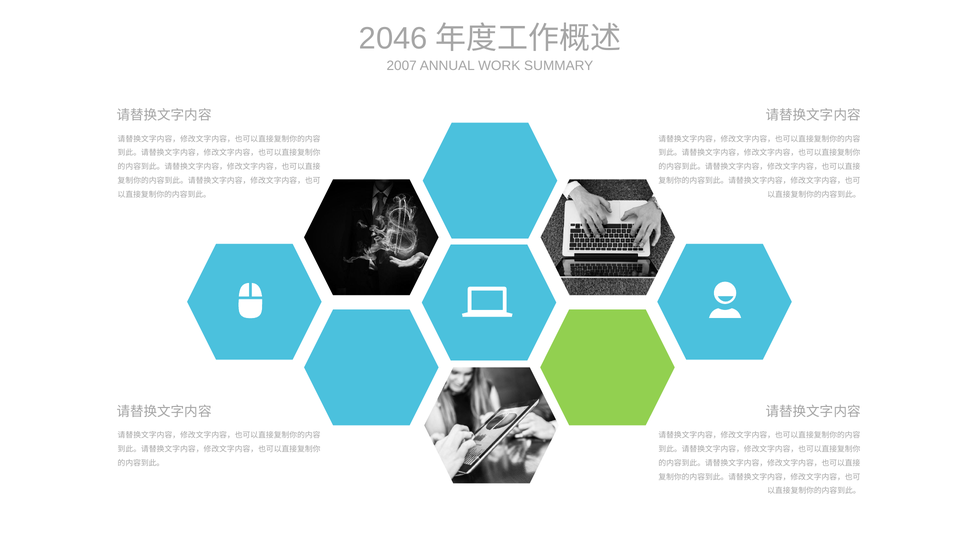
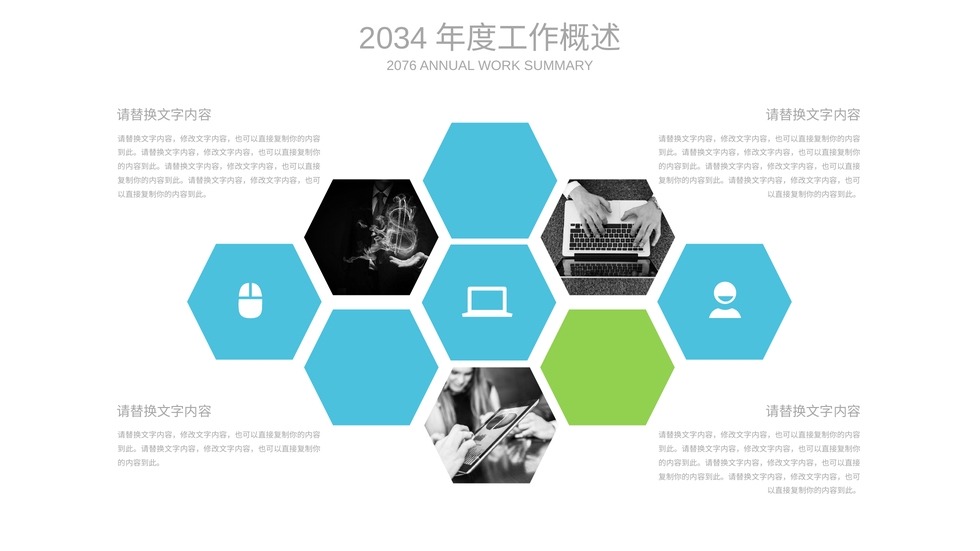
2046: 2046 -> 2034 (393, 39)
2007: 2007 -> 2076 (402, 66)
